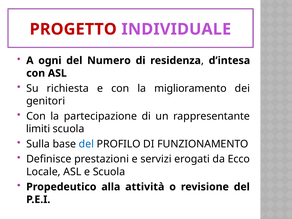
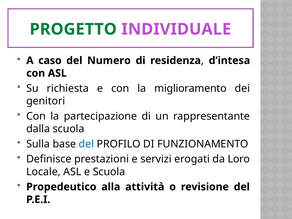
PROGETTO colour: red -> green (73, 29)
ogni: ogni -> caso (50, 61)
limiti: limiti -> dalla (38, 129)
Ecco: Ecco -> Loro (239, 159)
